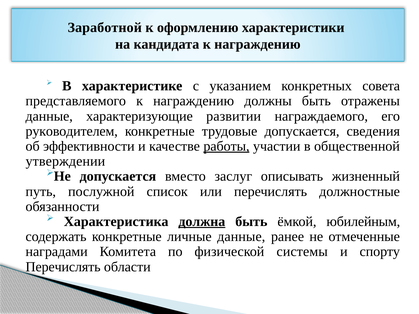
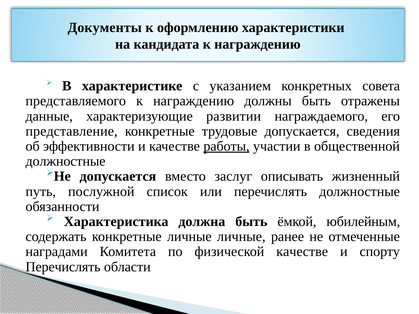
Заработной: Заработной -> Документы (105, 28)
руководителем: руководителем -> представление (72, 131)
утверждении: утверждении -> должностные (66, 161)
должна underline: present -> none (202, 222)
личные данные: данные -> личные (241, 237)
физической системы: системы -> качестве (302, 252)
